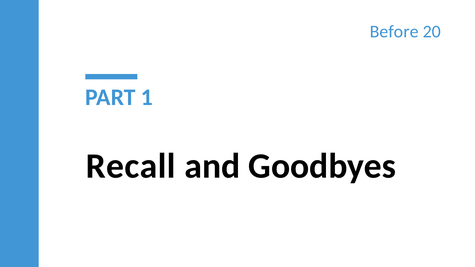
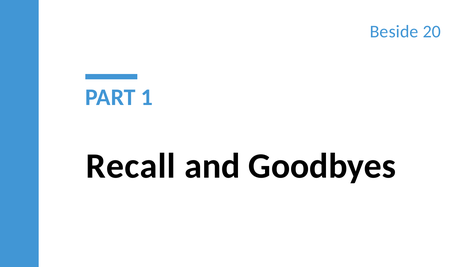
Before: Before -> Beside (394, 32)
